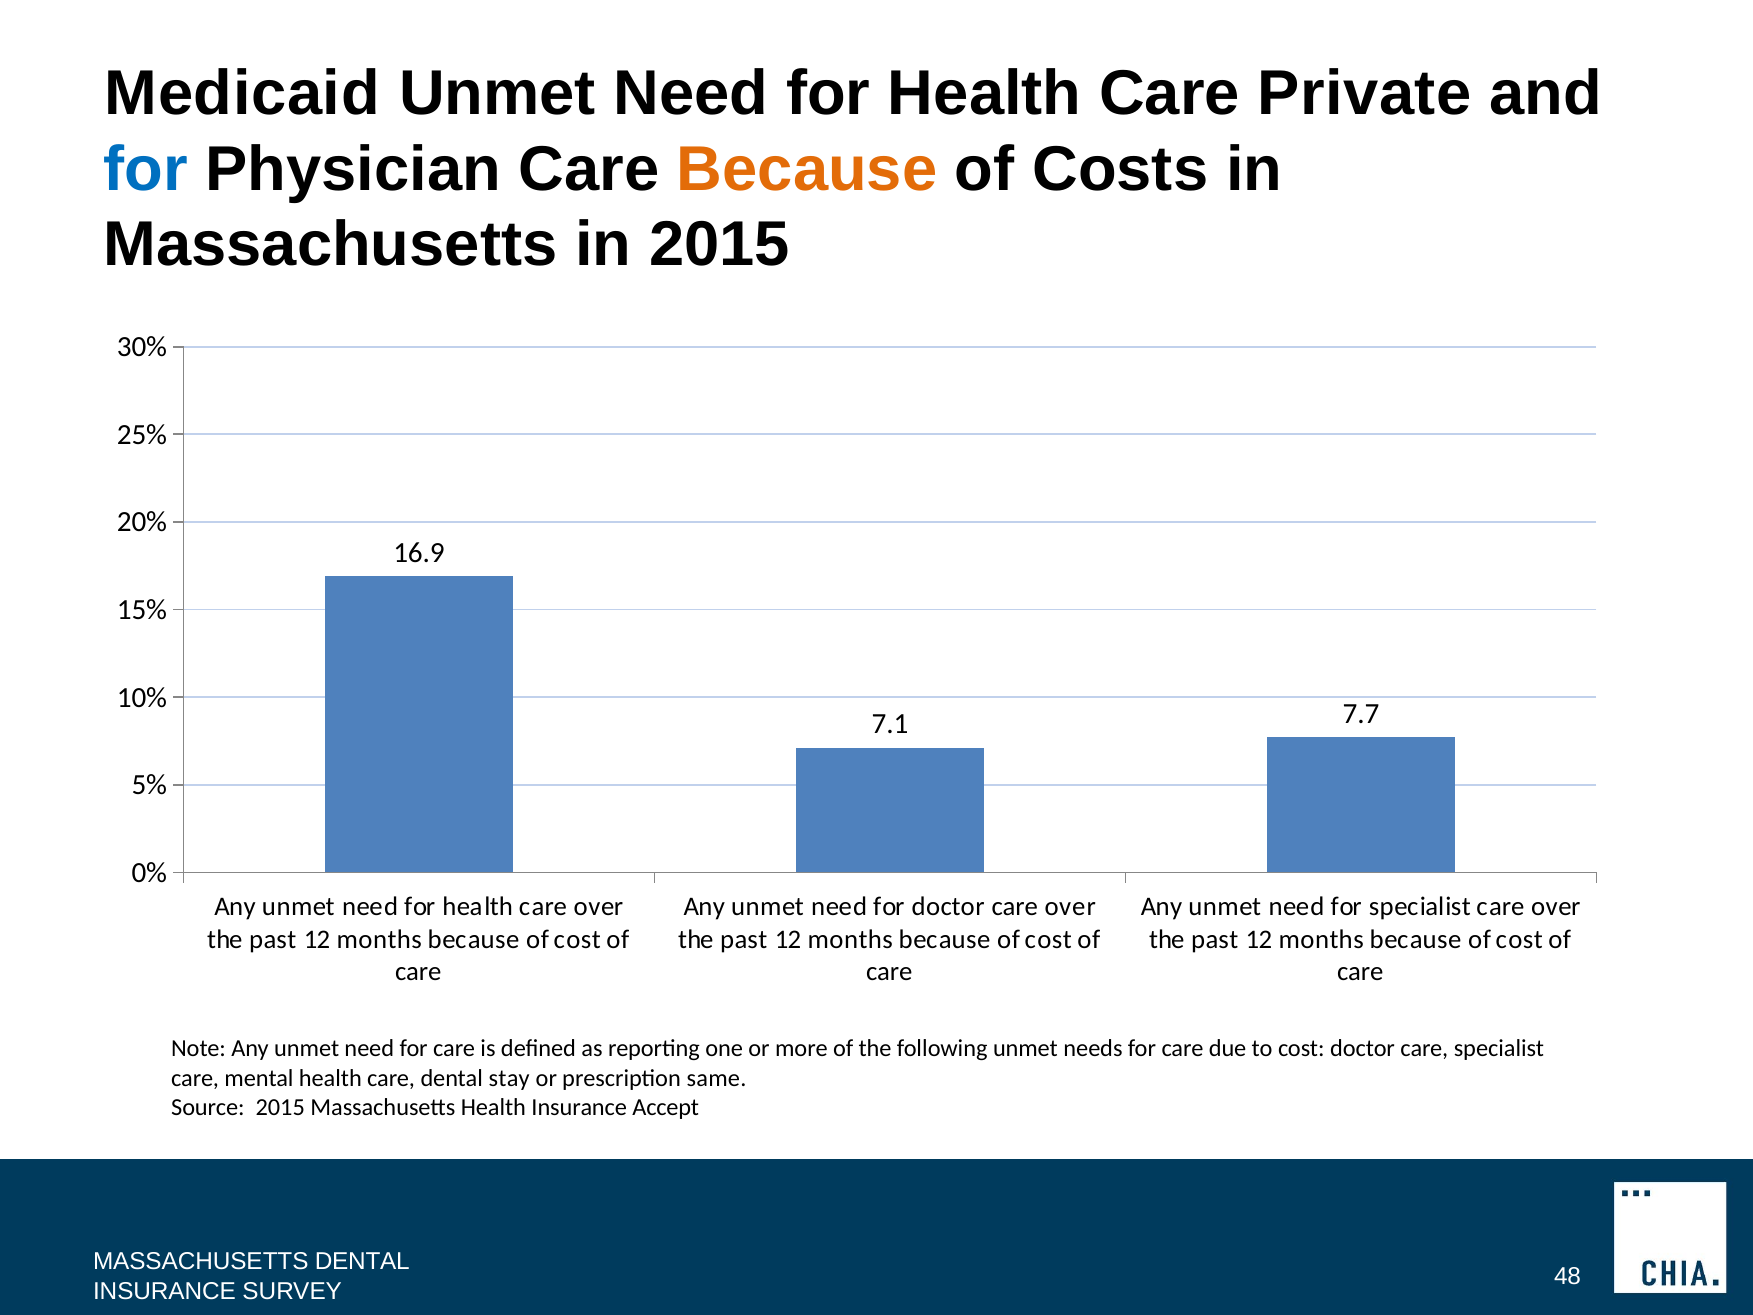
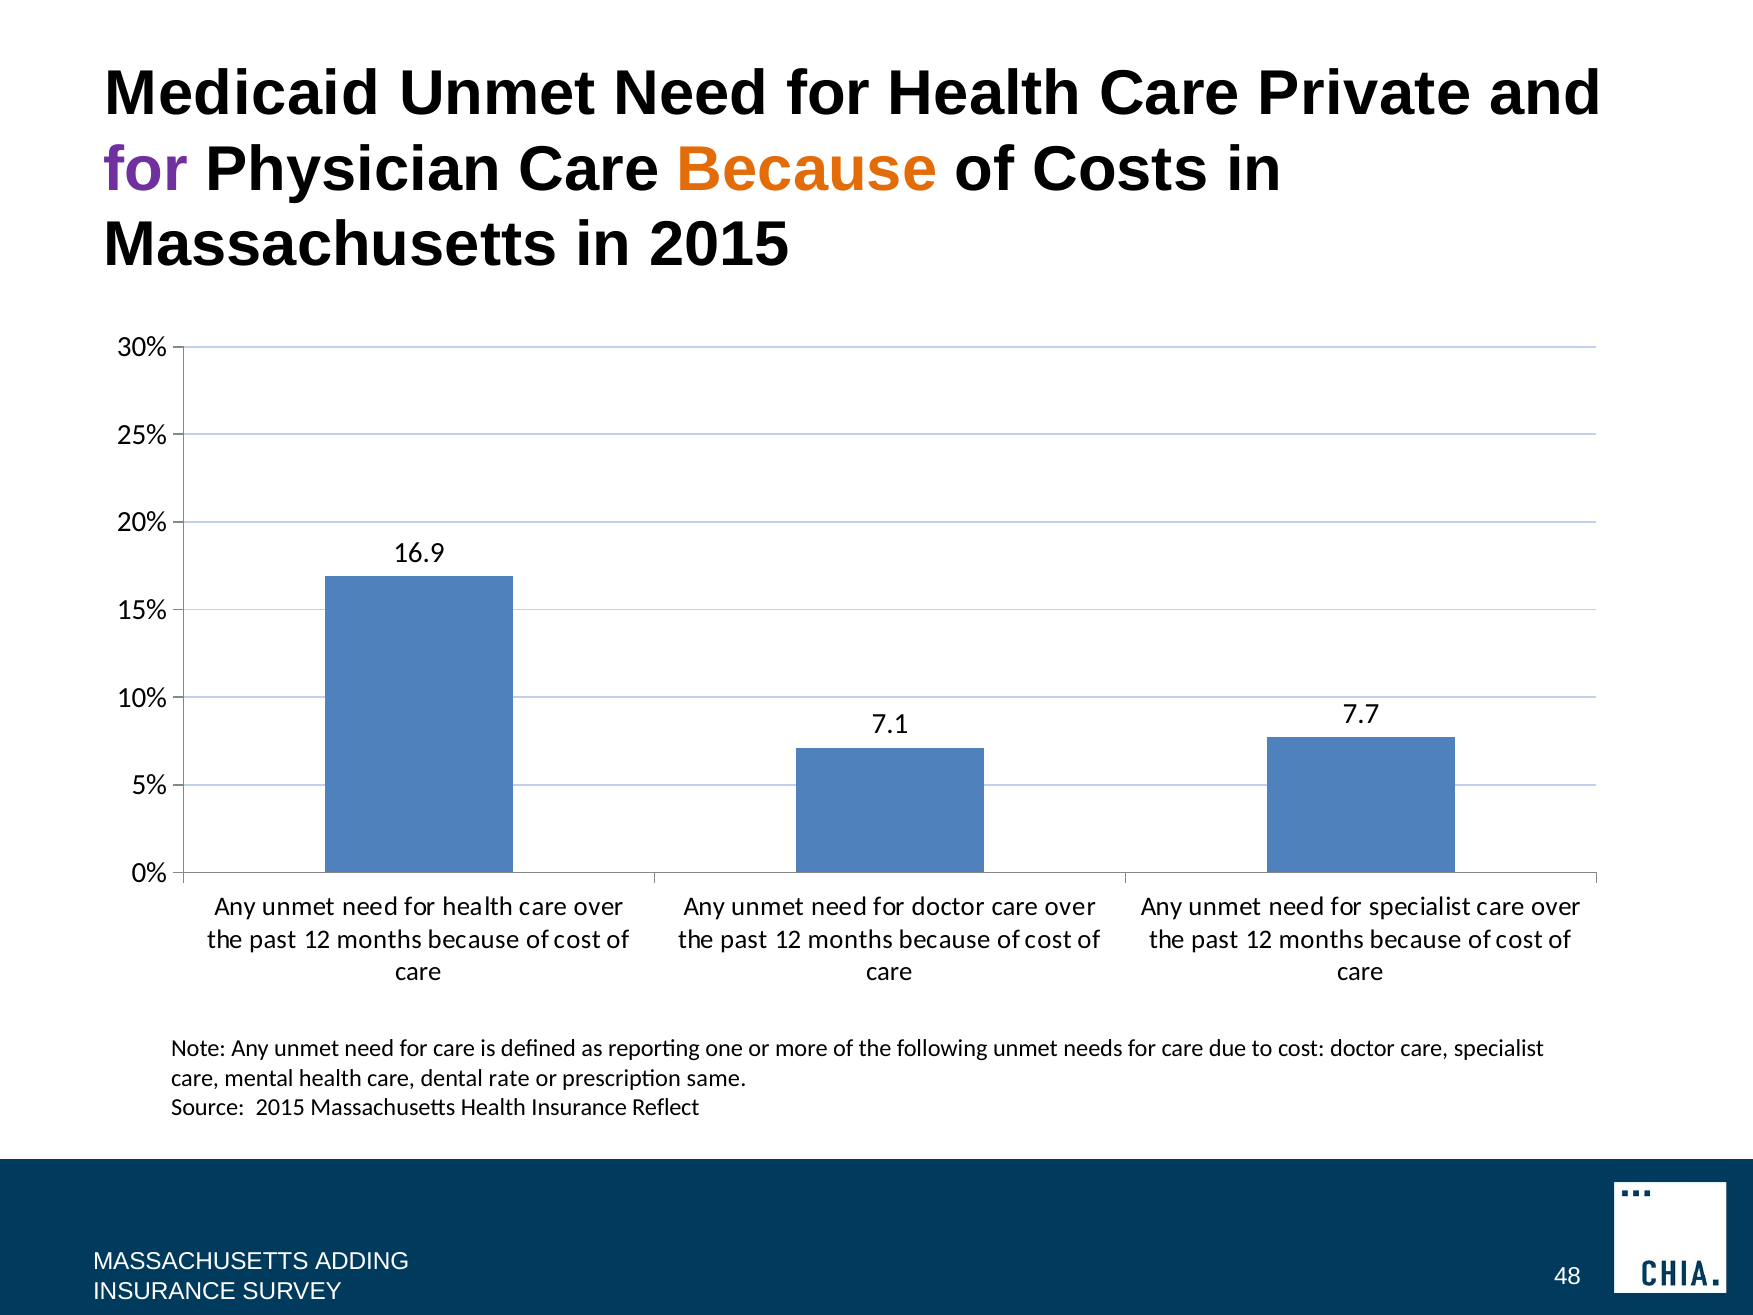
for colour: blue -> purple (146, 169)
stay: stay -> rate (509, 1078)
Accept: Accept -> Reflect (666, 1107)
MASSACHUSETTS DENTAL: DENTAL -> ADDING (362, 1262)
